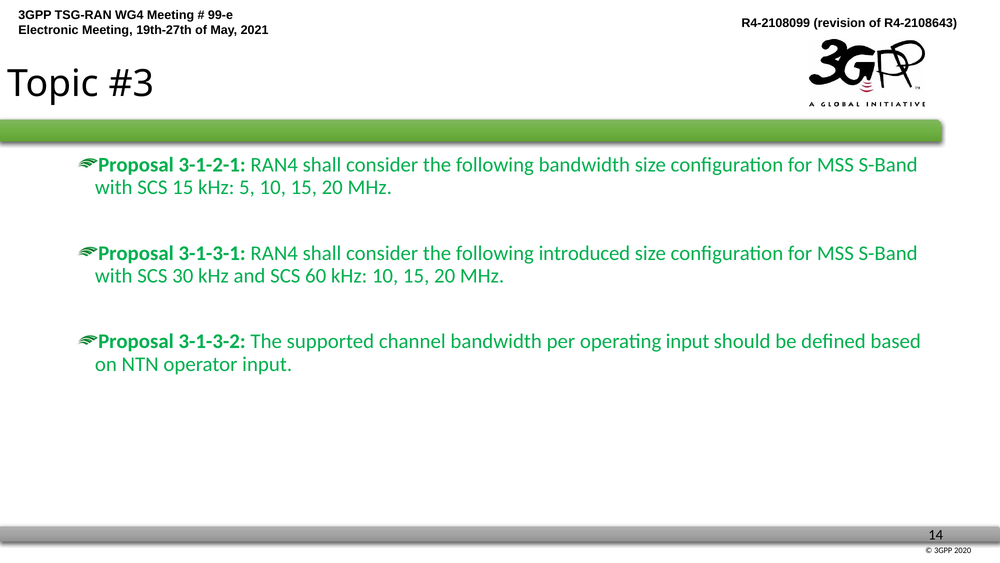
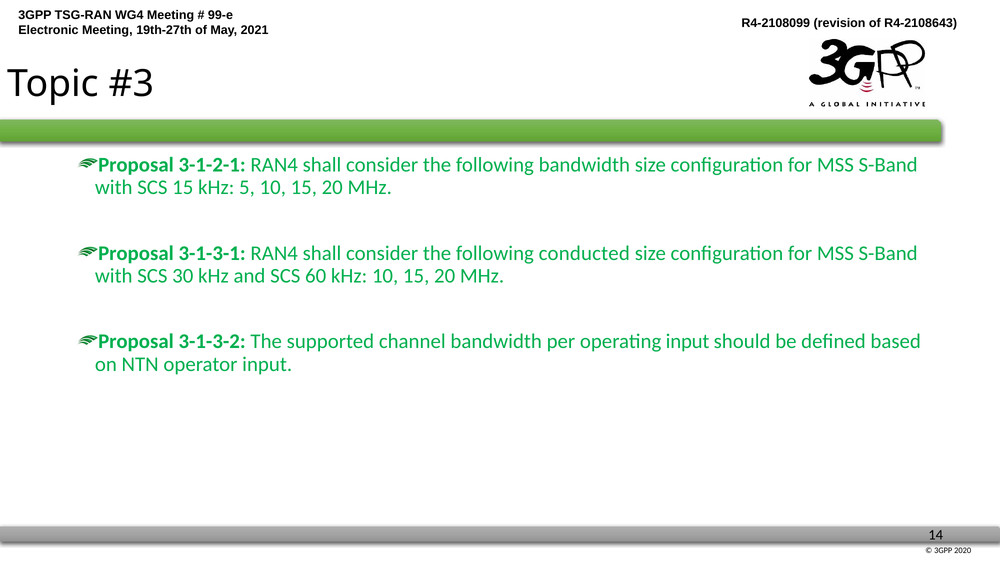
introduced: introduced -> conducted (584, 253)
